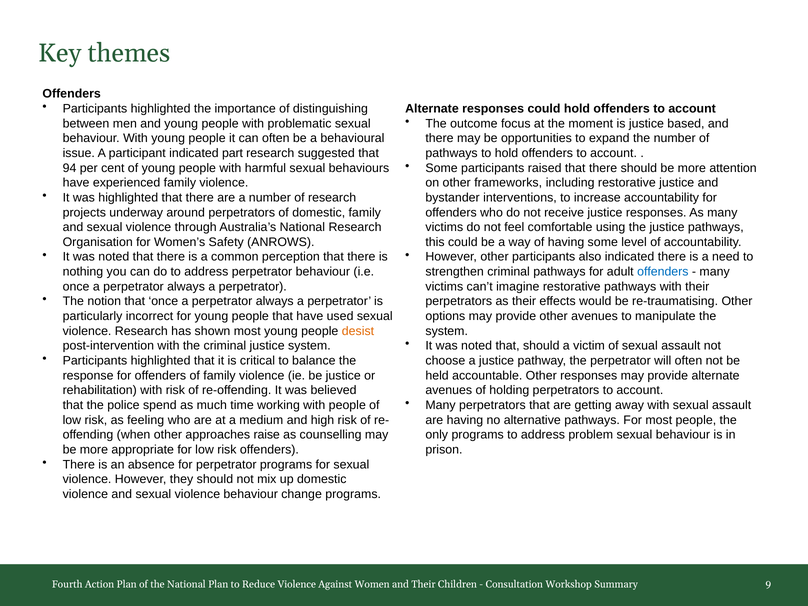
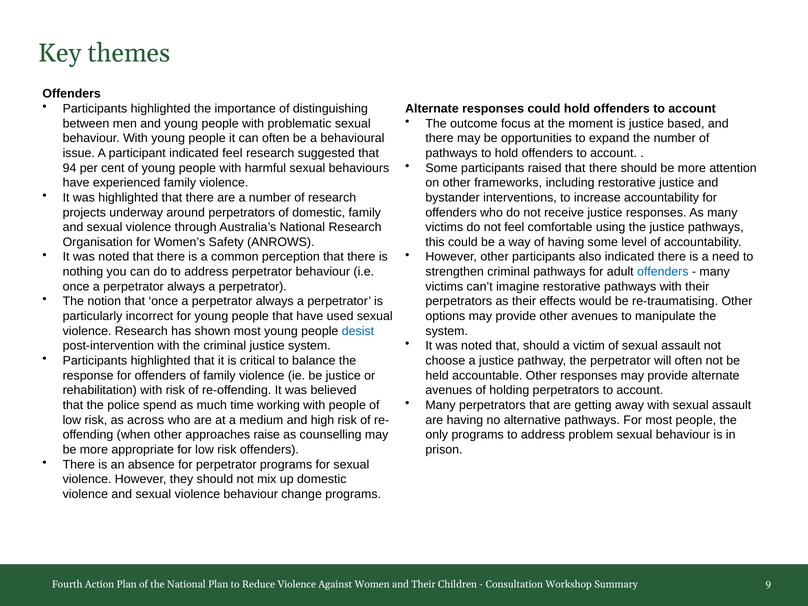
indicated part: part -> feel (232, 153)
desist colour: orange -> blue (358, 331)
feeling: feeling -> across (146, 420)
